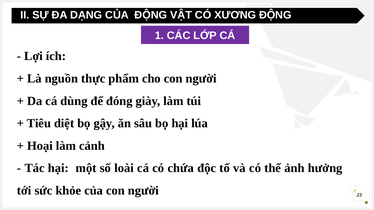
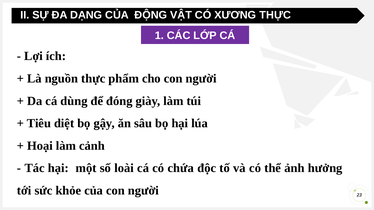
XƯƠNG ĐỘNG: ĐỘNG -> THỰC (275, 15)
